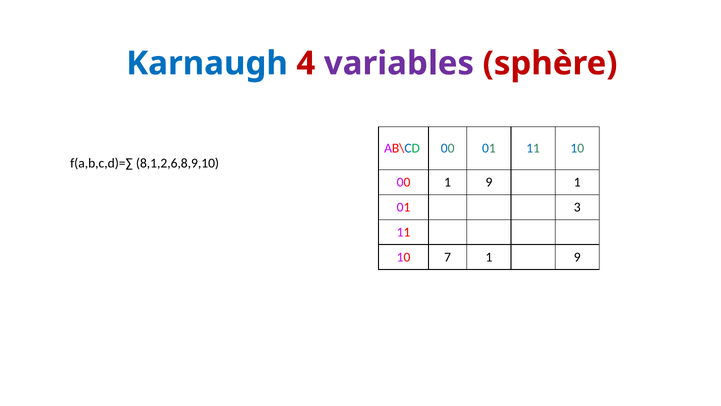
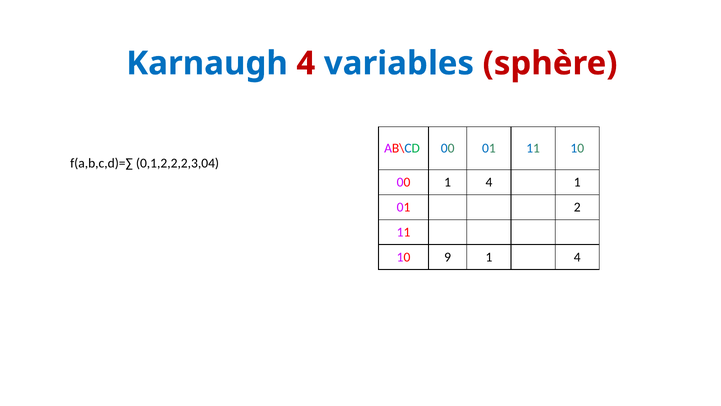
variables colour: purple -> blue (399, 63)
8,1,2,6,8,9,10: 8,1,2,6,8,9,10 -> 0,1,2,2,2,3,04 (178, 163)
00 1 9: 9 -> 4 (489, 182)
3: 3 -> 2 (577, 207)
7: 7 -> 9 (448, 257)
9: 9 -> 4 (577, 257)
